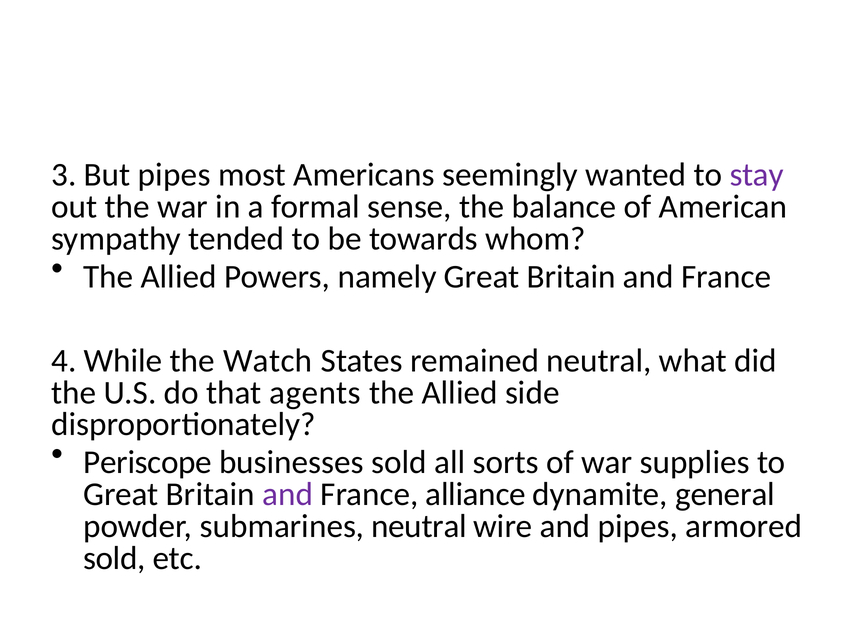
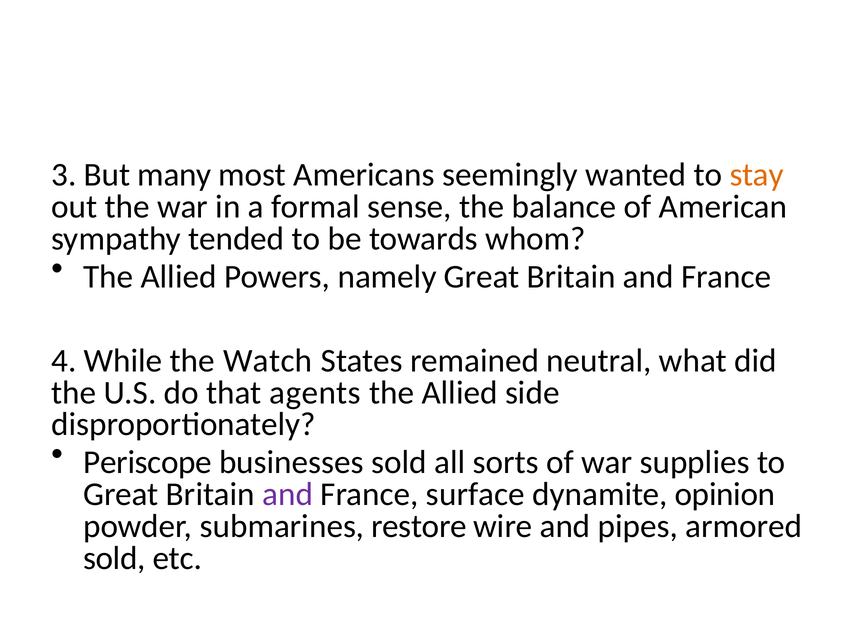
But pipes: pipes -> many (174, 175)
stay colour: purple -> orange (757, 175)
alliance: alliance -> surface (475, 494)
general: general -> opinion (725, 494)
submarines neutral: neutral -> restore (419, 526)
